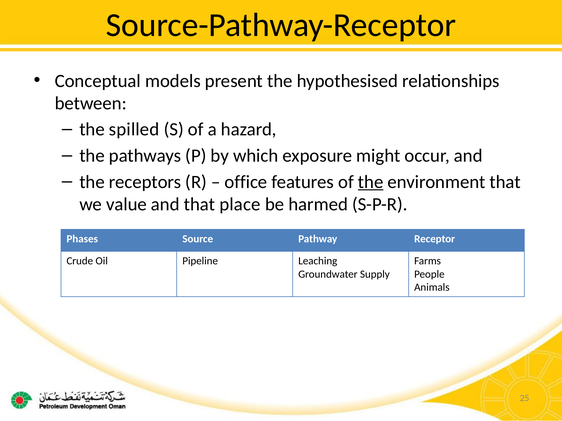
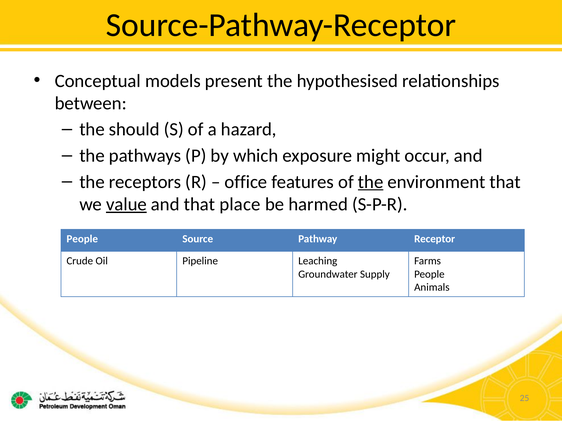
spilled: spilled -> should (134, 130)
value underline: none -> present (126, 205)
Phases: Phases -> People (82, 239)
